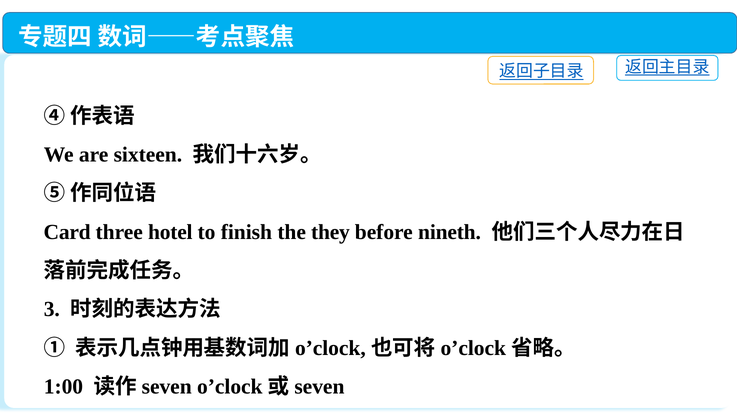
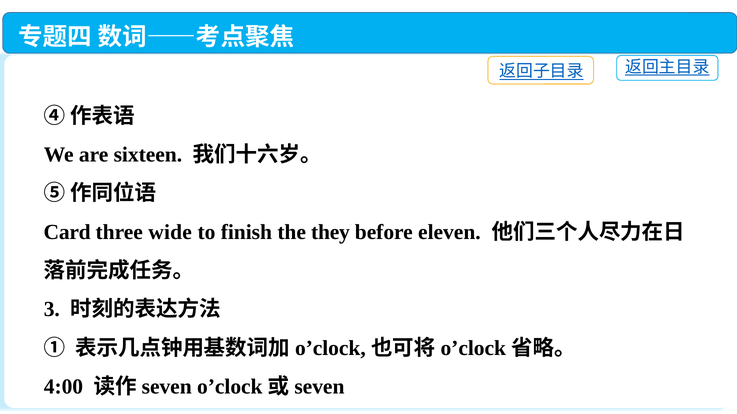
hotel: hotel -> wide (170, 232)
nineth: nineth -> eleven (449, 232)
1:00: 1:00 -> 4:00 (63, 387)
